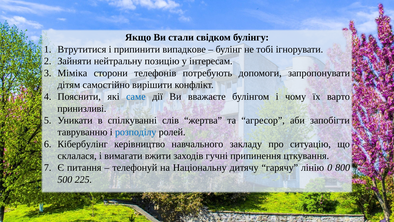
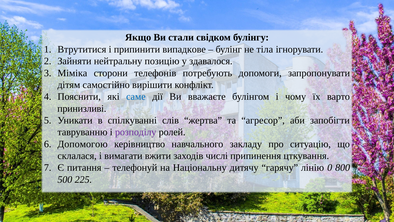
тобі: тобі -> тіла (265, 49)
інтересам: інтересам -> здавалося (211, 61)
розподілу colour: blue -> purple (136, 132)
Кібербулінг: Кібербулінг -> Допомогою (83, 144)
гучні: гучні -> числі (217, 156)
